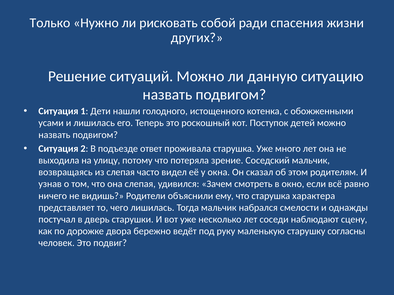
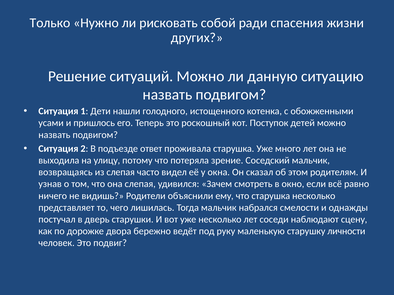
и лишилась: лишилась -> пришлось (94, 123)
старушка характера: характера -> несколько (314, 196)
согласны: согласны -> личности (346, 232)
